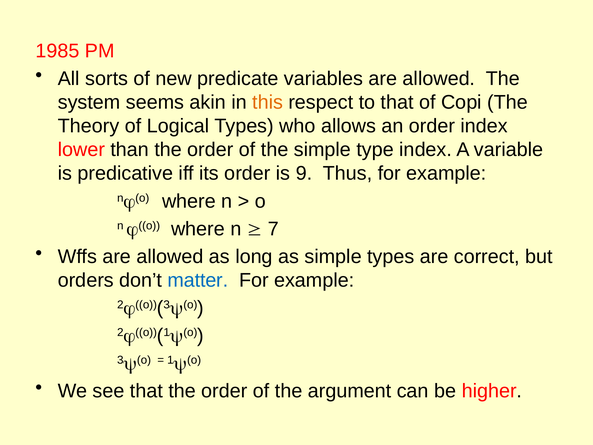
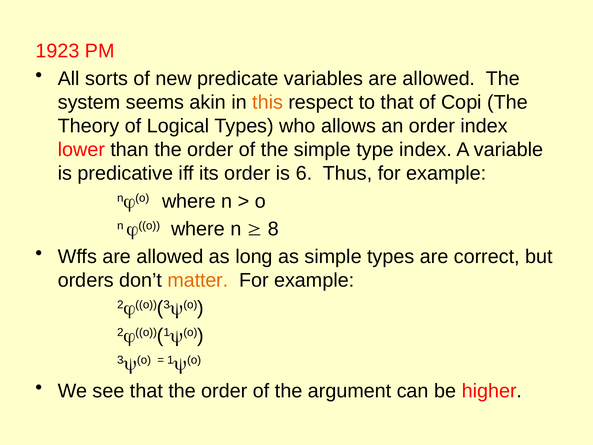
1985: 1985 -> 1923 (58, 51)
9: 9 -> 6 (304, 173)
7: 7 -> 8 (273, 229)
matter colour: blue -> orange (198, 280)
